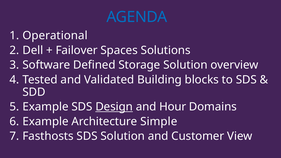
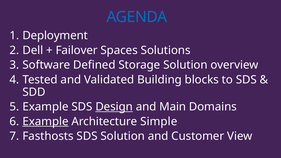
Operational: Operational -> Deployment (55, 36)
Hour: Hour -> Main (173, 107)
Example underline: none -> present (45, 121)
